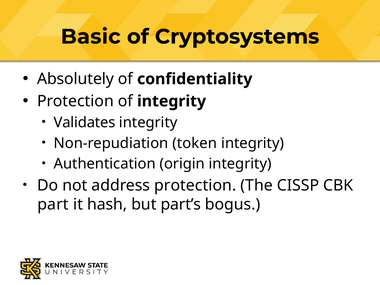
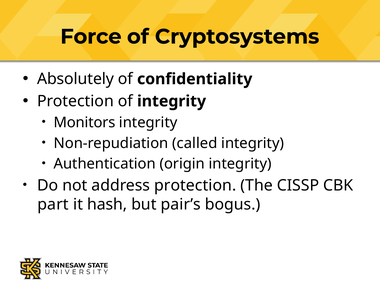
Basic: Basic -> Force (91, 37)
Validates: Validates -> Monitors (84, 122)
token: token -> called (195, 143)
part’s: part’s -> pair’s (181, 204)
